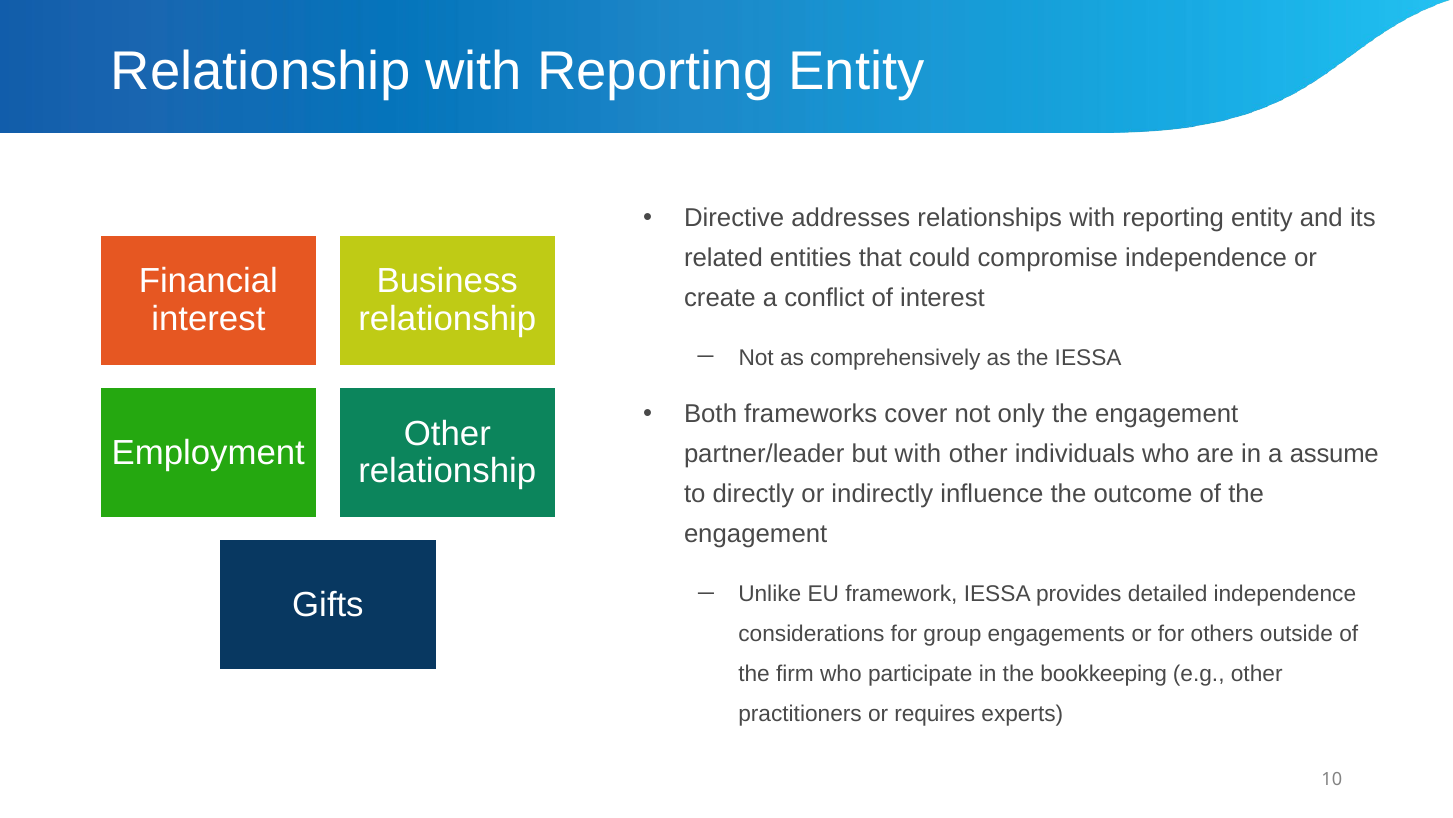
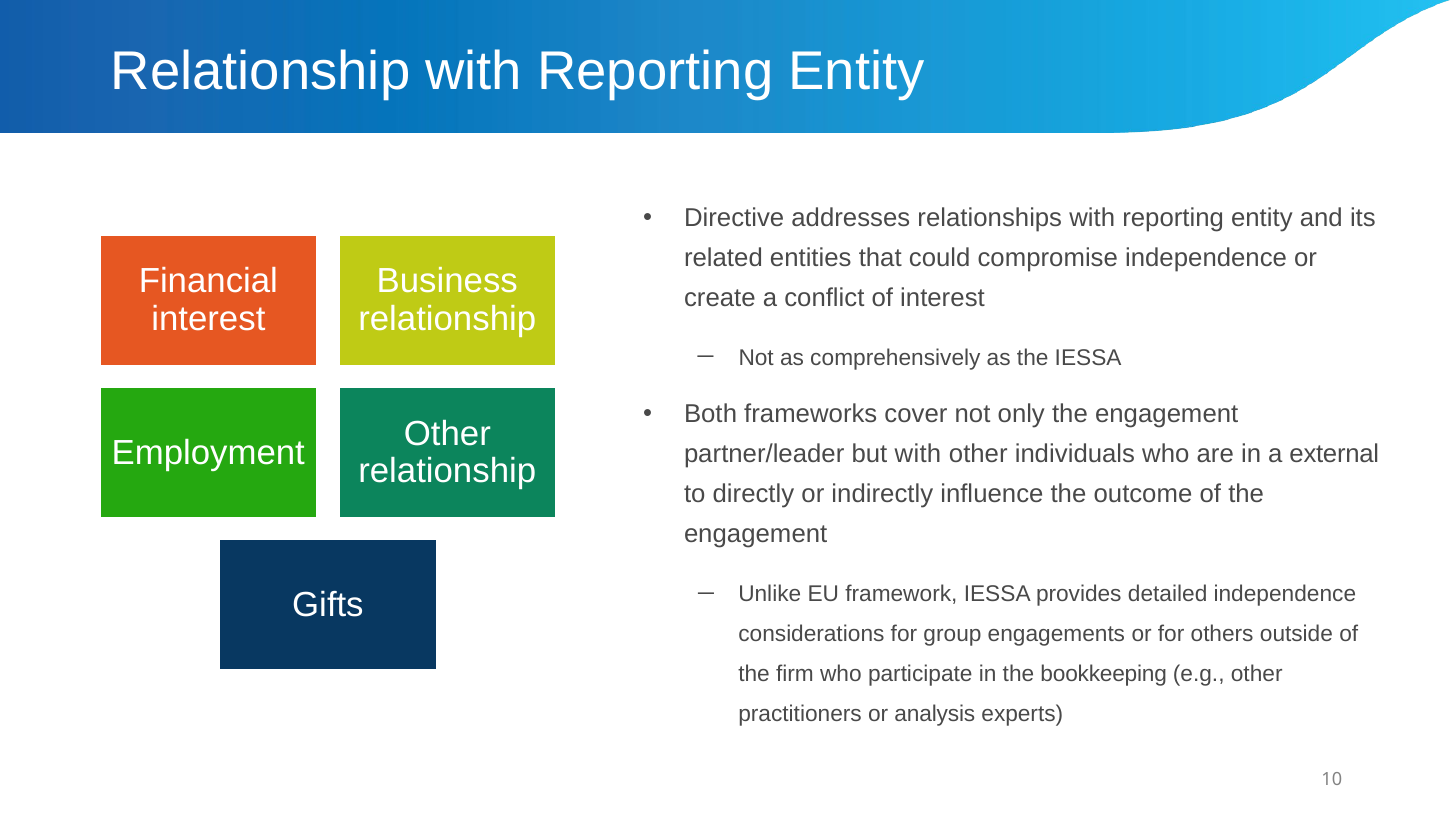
assume: assume -> external (1334, 454)
requires: requires -> analysis (935, 713)
